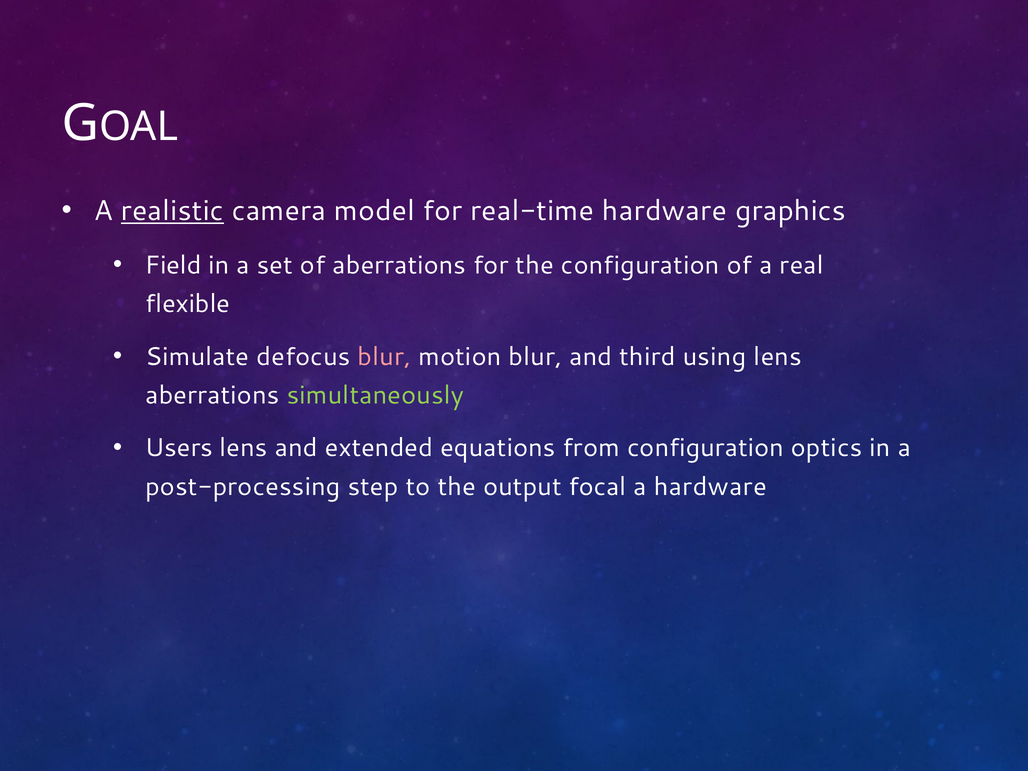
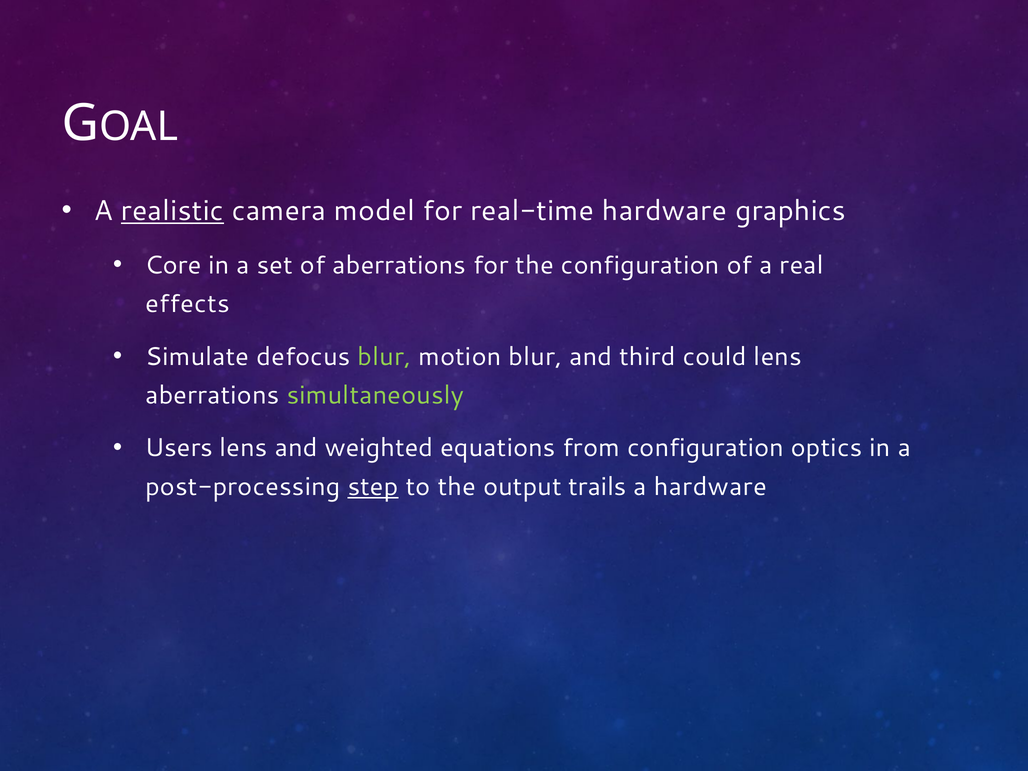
Field: Field -> Core (173, 265)
flexible: flexible -> effects (187, 304)
blur colour: pink -> light green (384, 357)
using: using -> could (715, 357)
extended: extended -> weighted (379, 448)
step underline: none -> present (373, 487)
focal: focal -> trails (598, 487)
